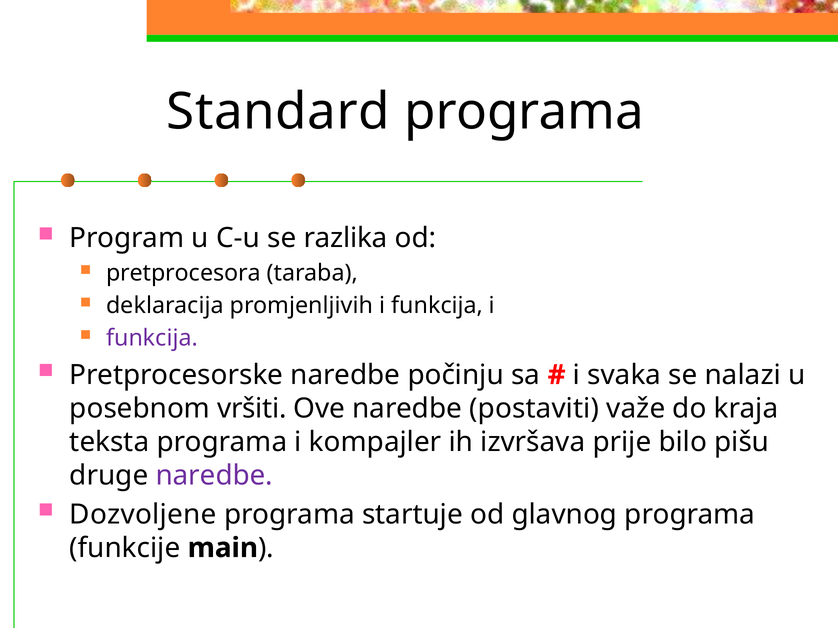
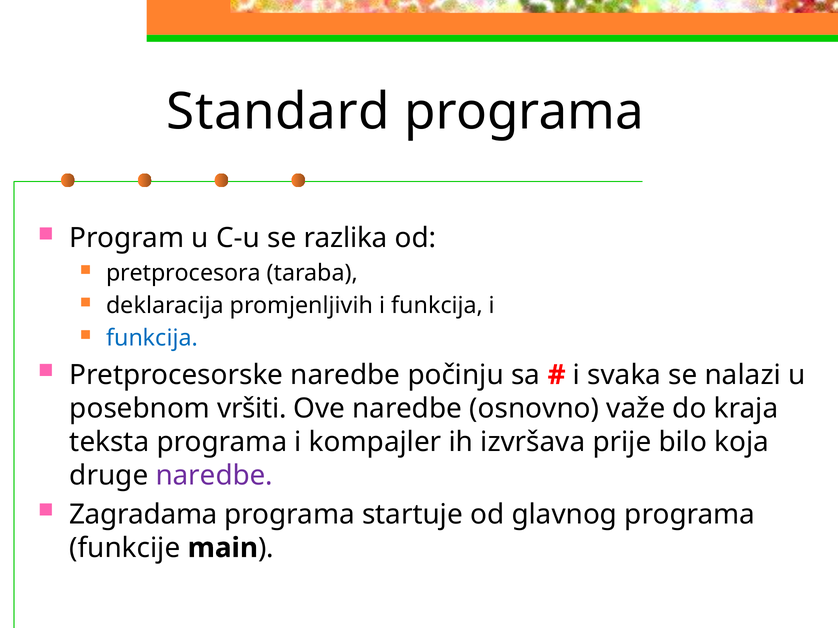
funkcija colour: purple -> blue (152, 338)
postaviti: postaviti -> osnovno (534, 409)
pišu: pišu -> koja (742, 442)
Dozvoljene: Dozvoljene -> Zagradama (143, 515)
